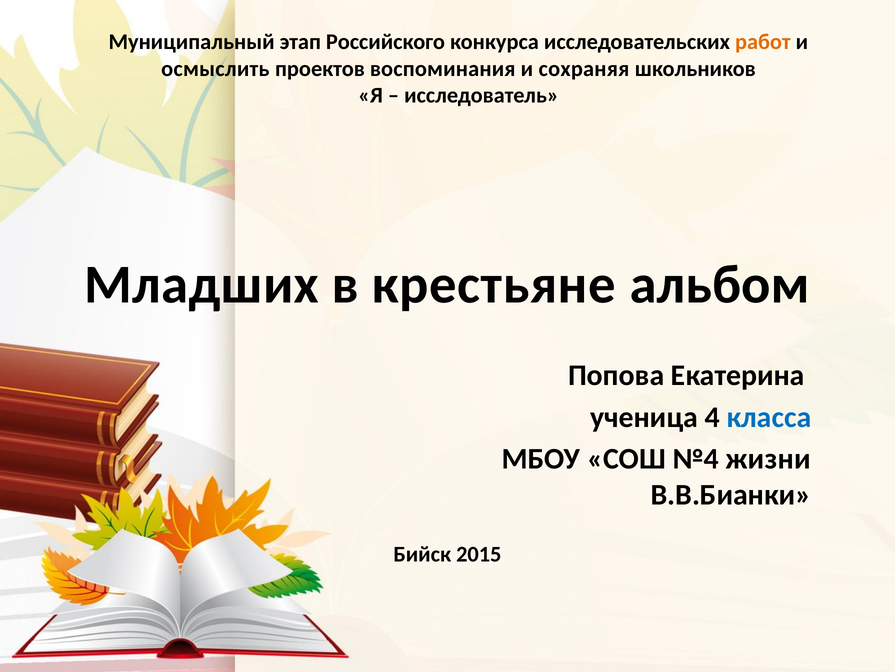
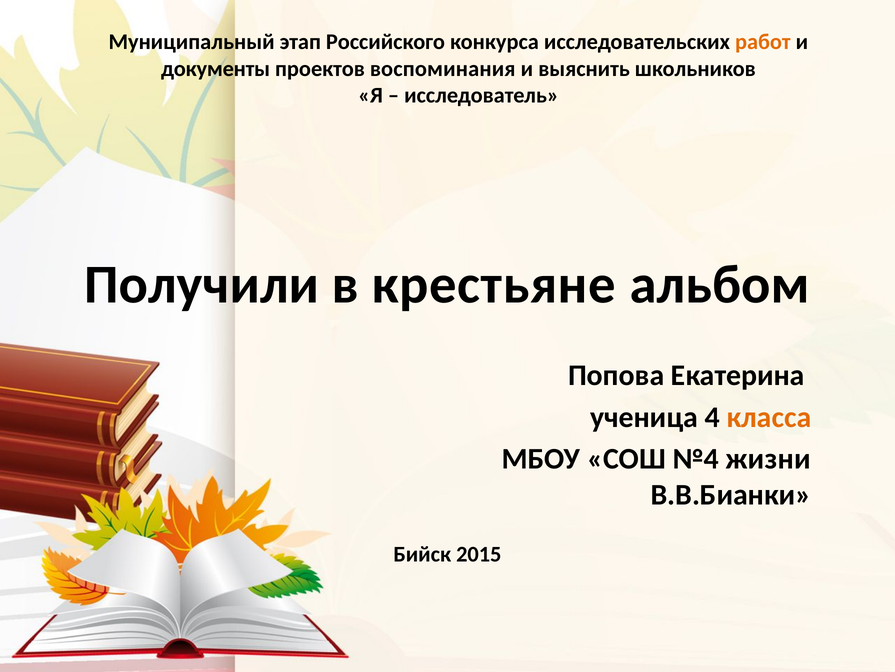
осмыслить: осмыслить -> документы (216, 69)
сохраняя: сохраняя -> выяснить (584, 69)
Младших: Младших -> Получили (202, 284)
класса colour: blue -> orange (769, 417)
